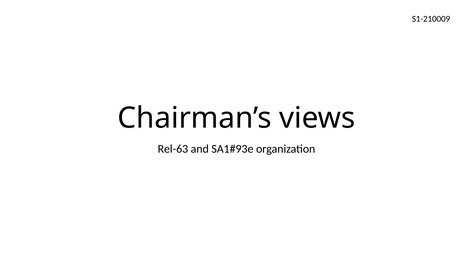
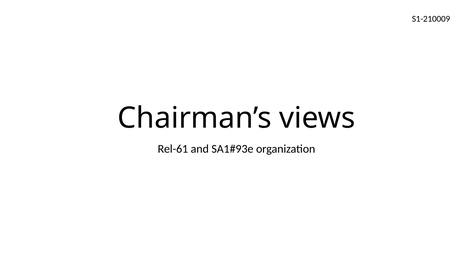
Rel-63: Rel-63 -> Rel-61 (173, 149)
